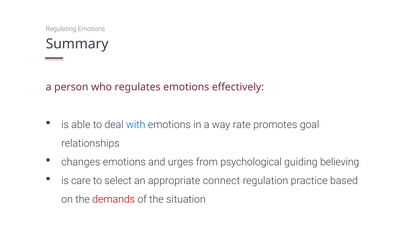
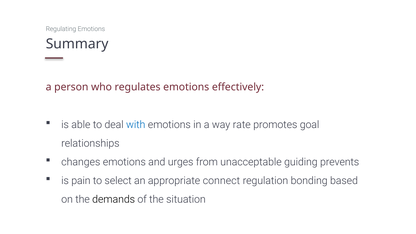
psychological: psychological -> unacceptable (251, 162)
believing: believing -> prevents (340, 162)
care: care -> pain (81, 181)
practice: practice -> bonding (309, 181)
demands colour: red -> black (114, 199)
